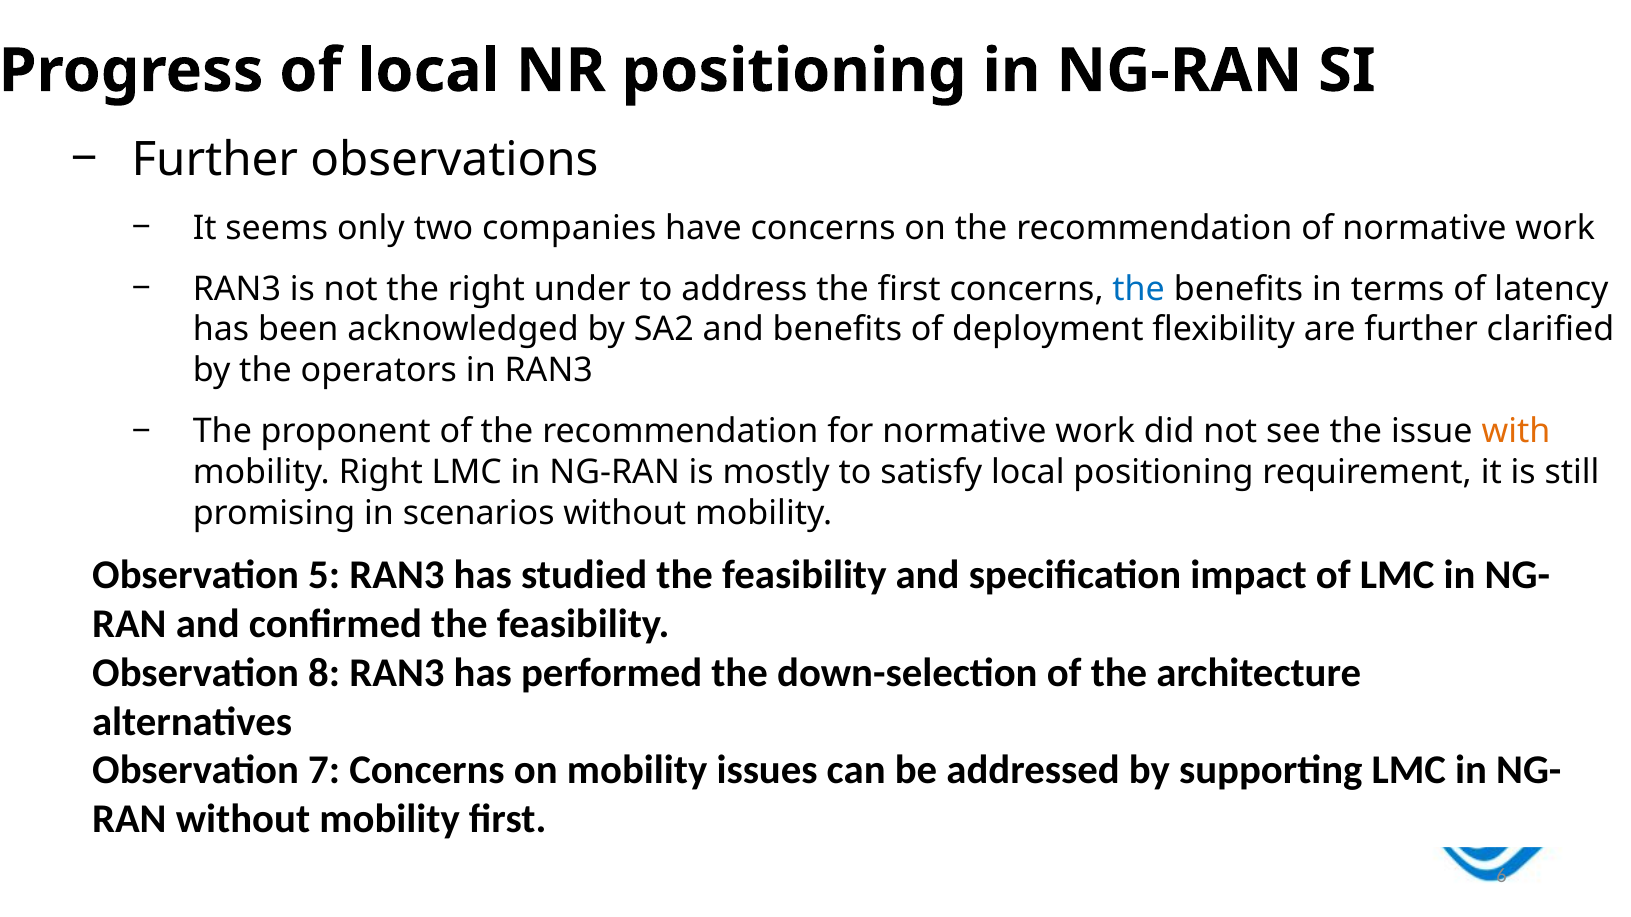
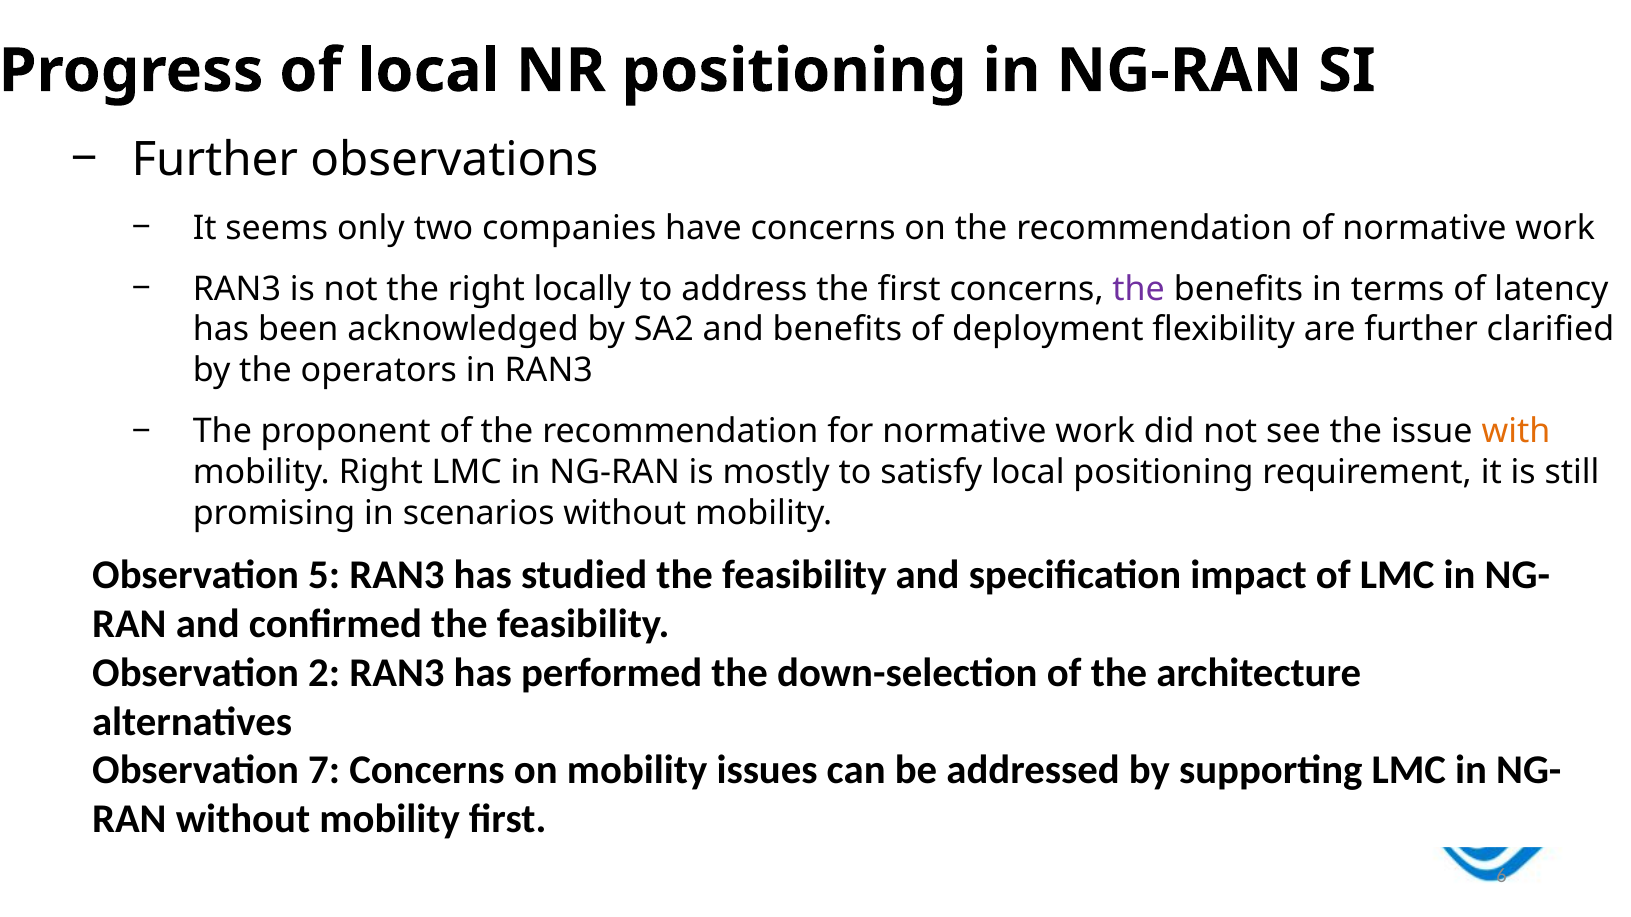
under: under -> locally (582, 289)
the colour: blue -> purple (1139, 289)
8: 8 -> 2 (324, 673)
